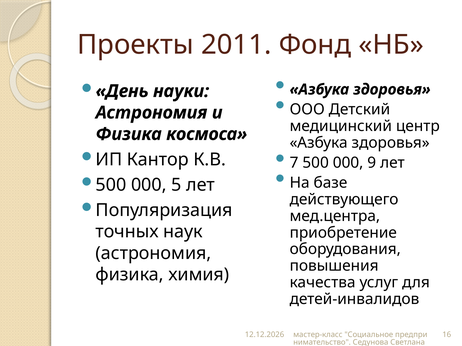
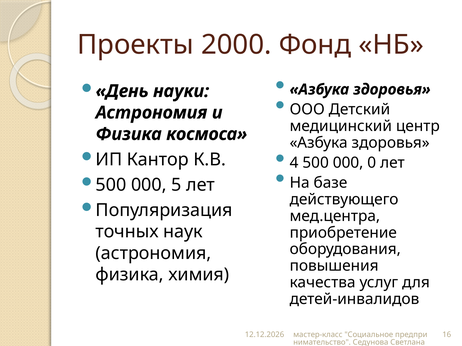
2011: 2011 -> 2000 (236, 45)
7: 7 -> 4 (294, 163)
9: 9 -> 0 (372, 163)
